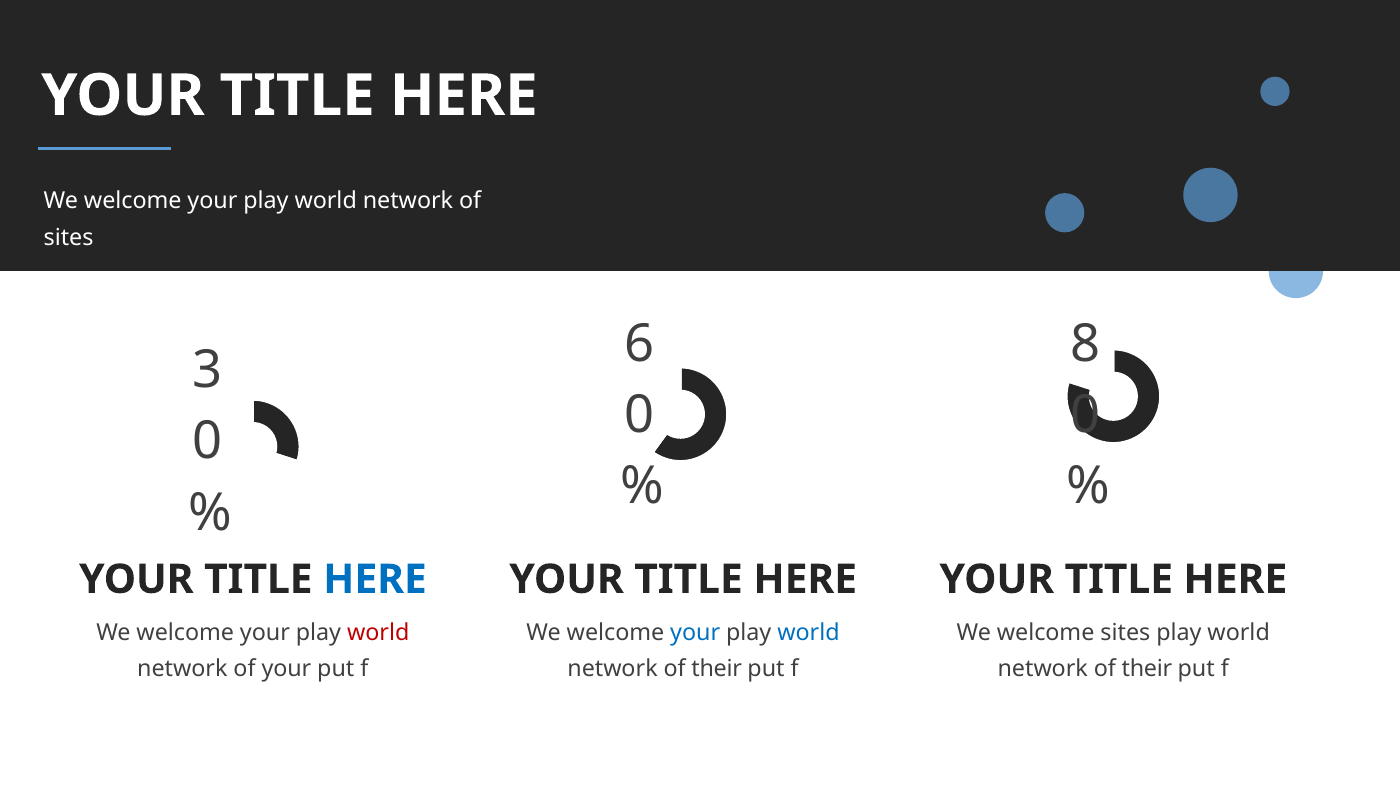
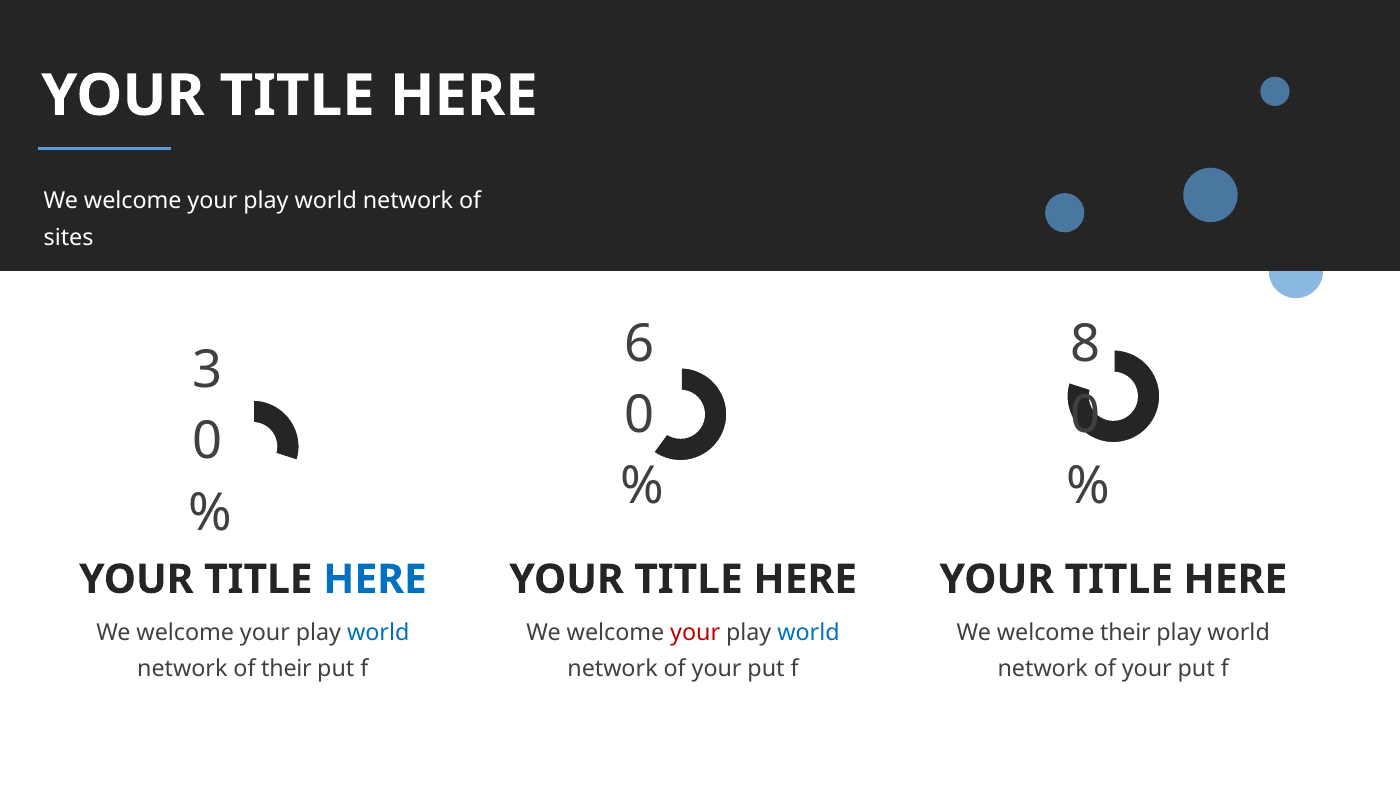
world colour: red -> blue (378, 632)
your colour: blue -> red (695, 632)
welcome sites: sites -> their (1125, 632)
of your: your -> their (287, 668)
their: their -> your (717, 668)
their: their -> your (1147, 668)
